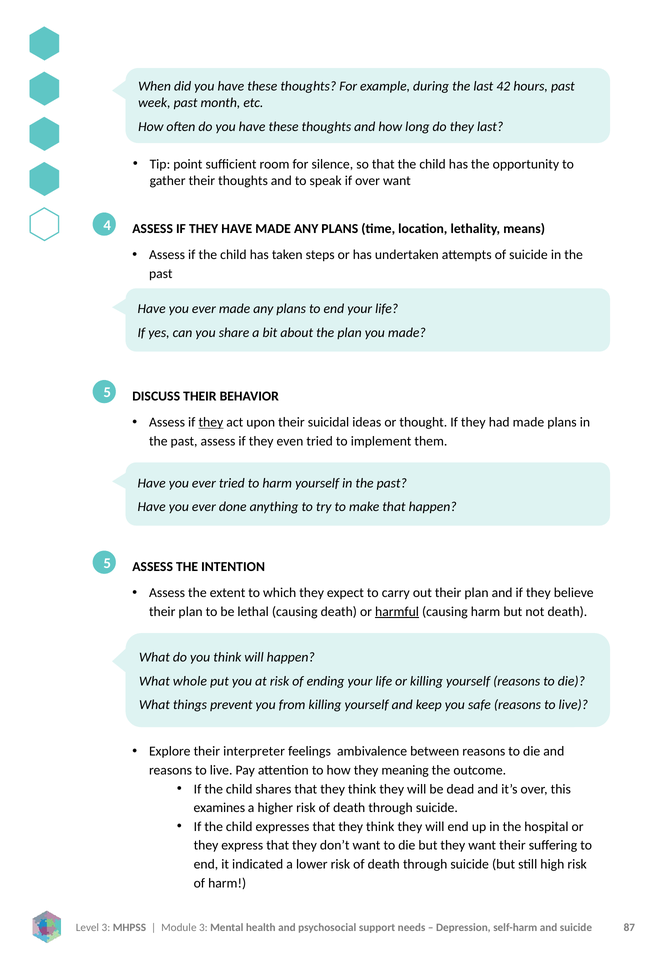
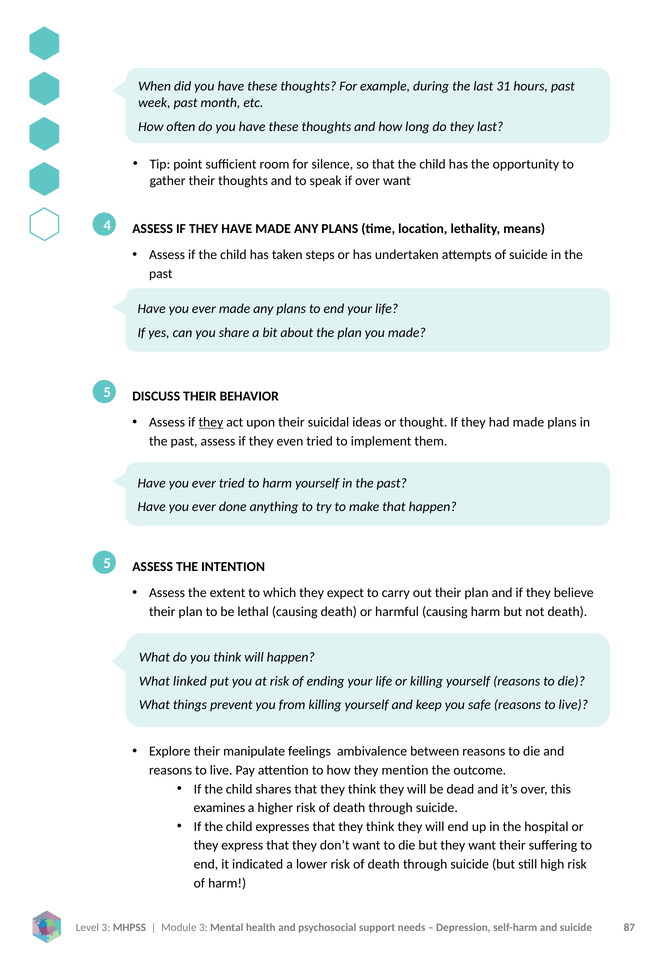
42: 42 -> 31 (503, 86)
harmful underline: present -> none (397, 612)
whole: whole -> linked (190, 682)
interpreter: interpreter -> manipulate (254, 752)
meaning: meaning -> mention (405, 771)
